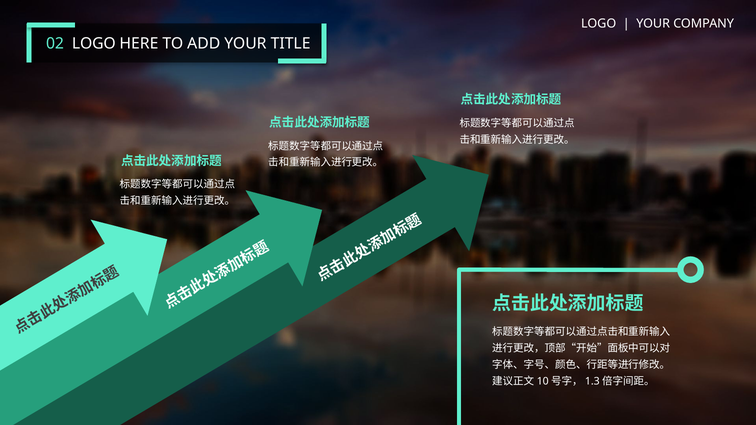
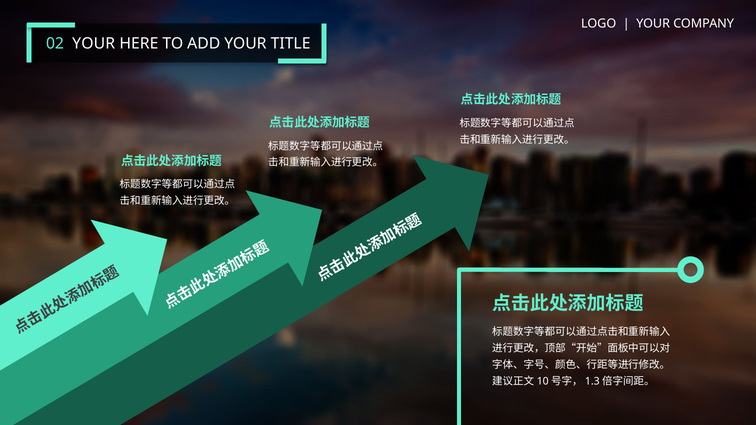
02 LOGO: LOGO -> YOUR (94, 43)
